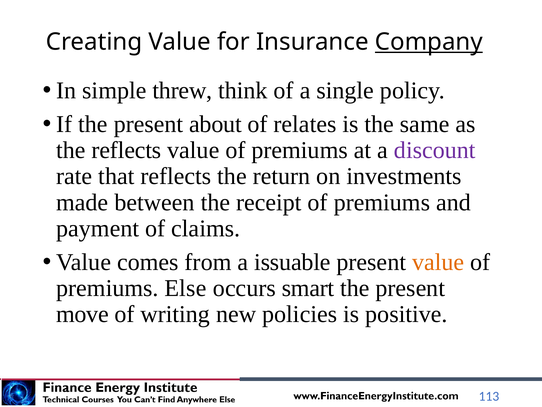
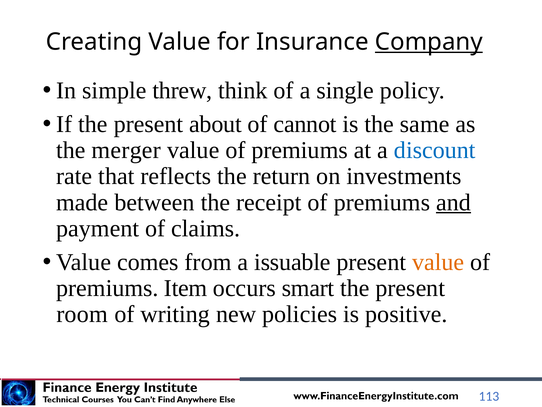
relates: relates -> cannot (305, 124)
the reflects: reflects -> merger (126, 150)
discount colour: purple -> blue (435, 150)
and underline: none -> present (453, 202)
Else: Else -> Item (186, 288)
move: move -> room (82, 314)
